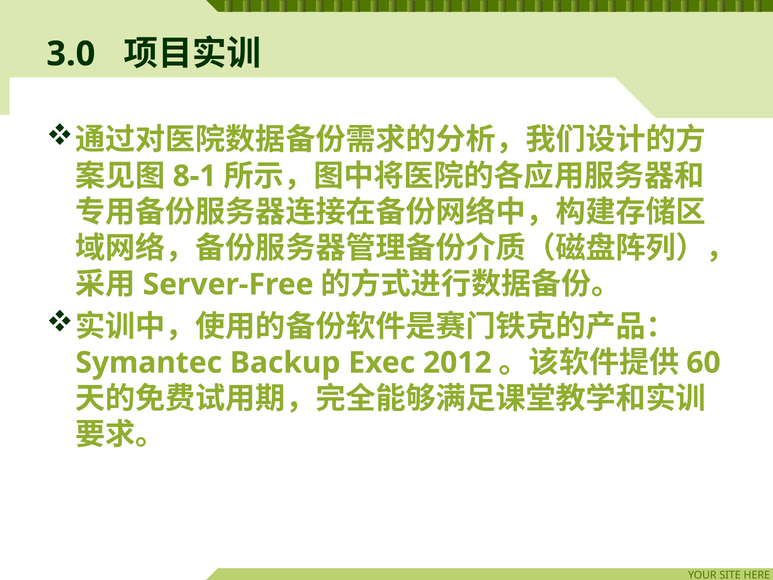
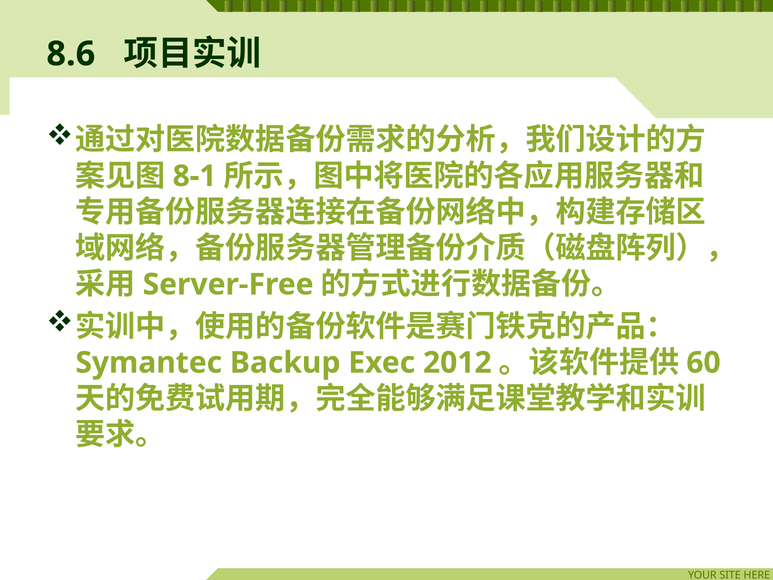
3.0: 3.0 -> 8.6 (71, 54)
